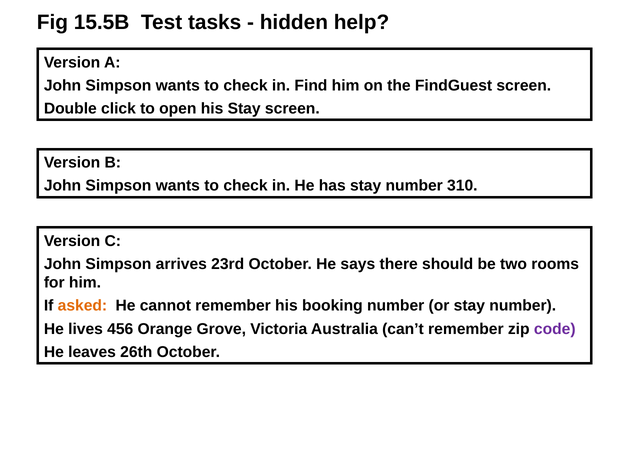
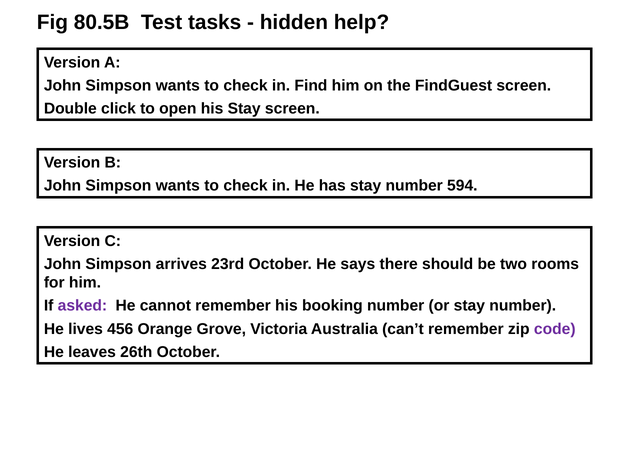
15.5B: 15.5B -> 80.5B (102, 22)
310: 310 -> 594 (462, 186)
asked colour: orange -> purple (82, 306)
